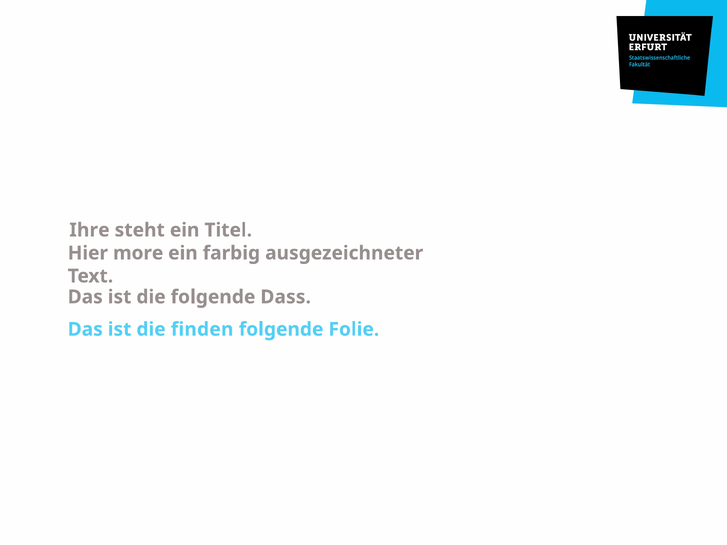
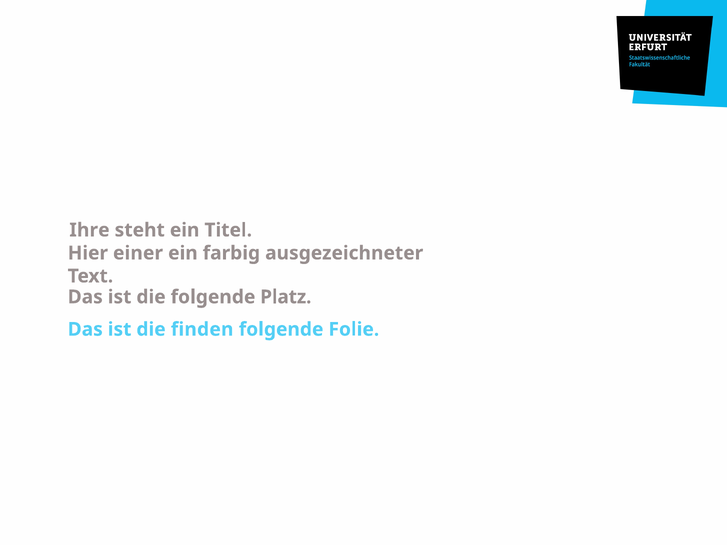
more: more -> einer (138, 253)
Dass: Dass -> Platz (286, 297)
